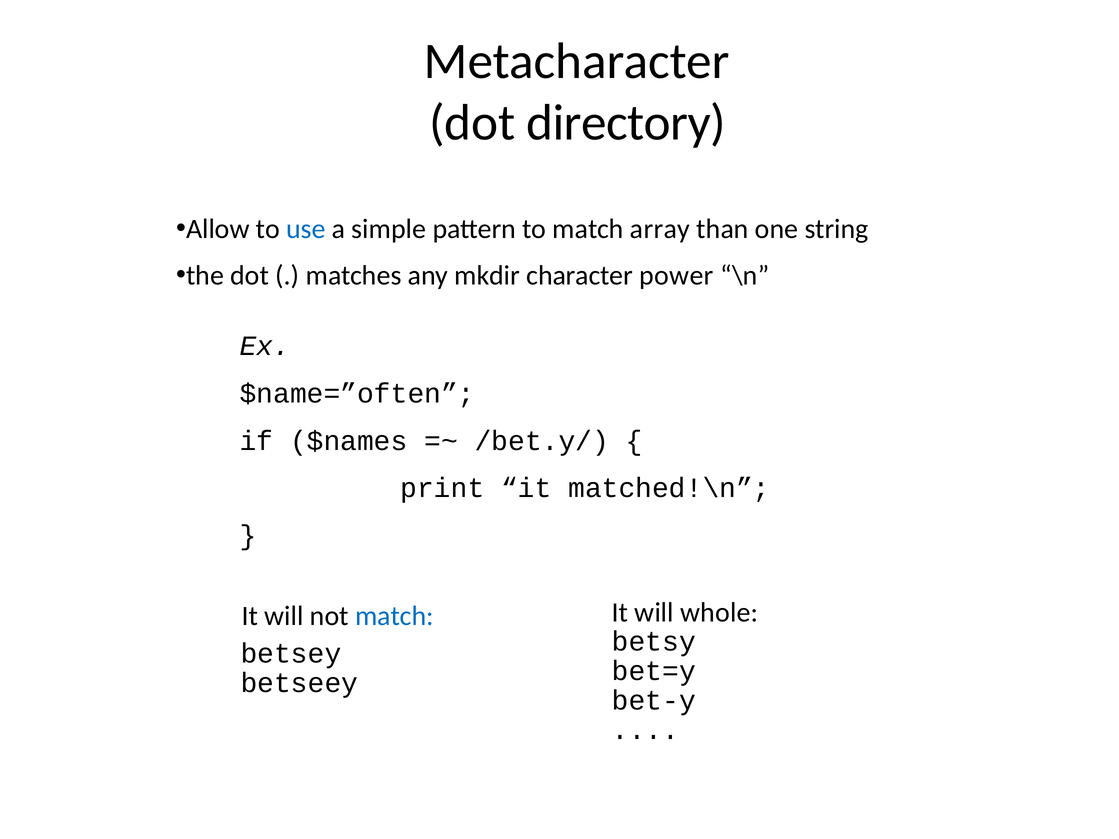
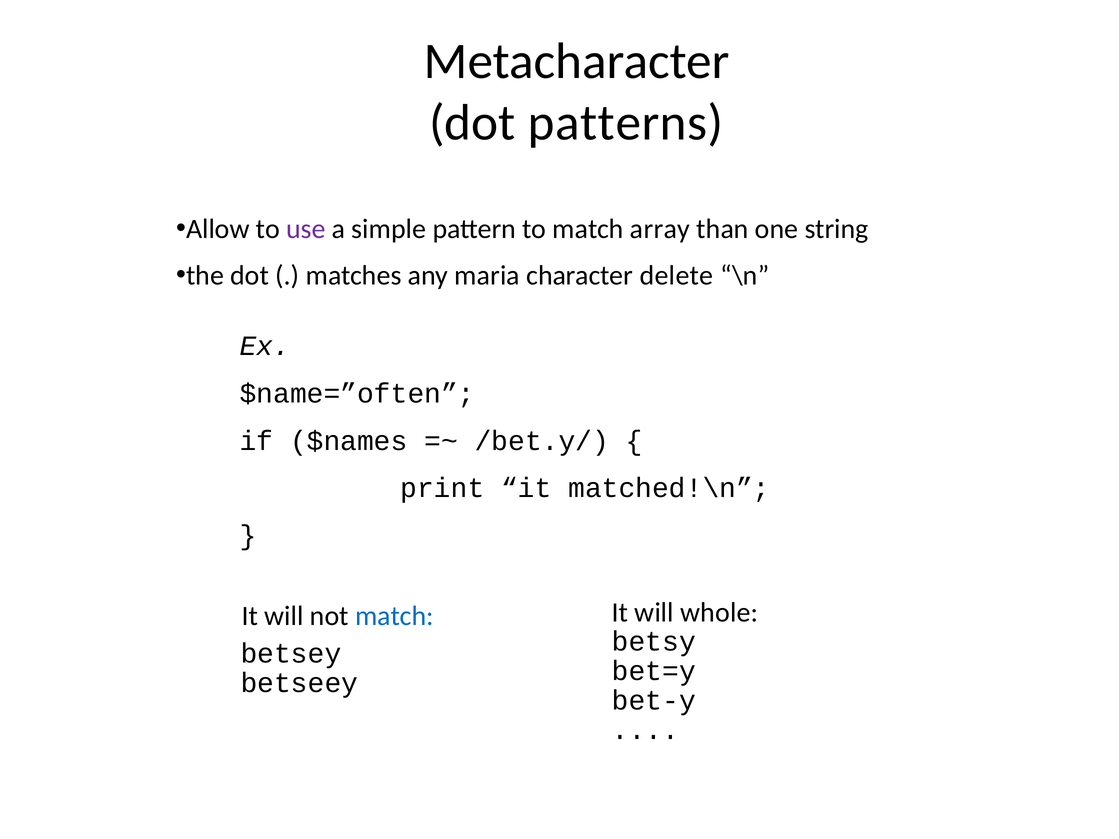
directory: directory -> patterns (626, 123)
use colour: blue -> purple (306, 229)
mkdir: mkdir -> maria (487, 276)
power: power -> delete (677, 276)
